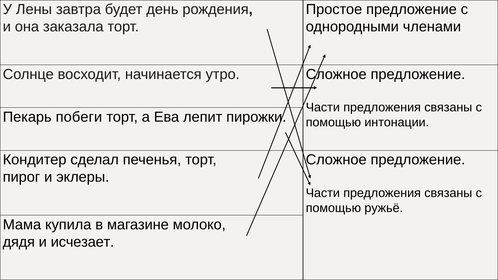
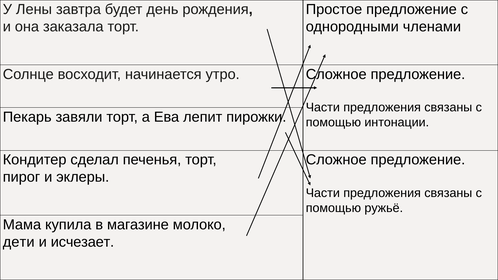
побеги: побеги -> завяли (79, 117)
дядя: дядя -> дети (19, 242)
